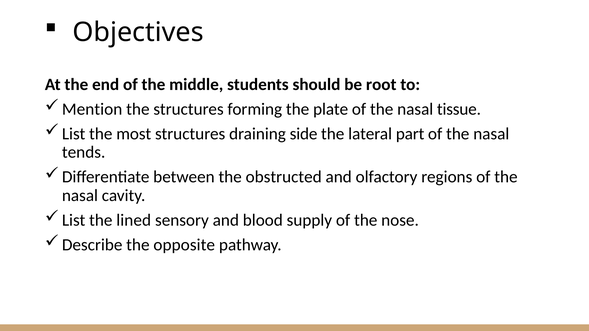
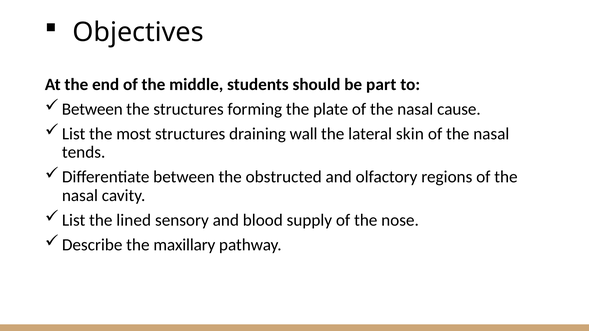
root: root -> part (381, 84)
Mention: Mention -> Between (92, 109)
tissue: tissue -> cause (459, 109)
side: side -> wall (304, 134)
part: part -> skin (410, 134)
opposite: opposite -> maxillary (184, 245)
